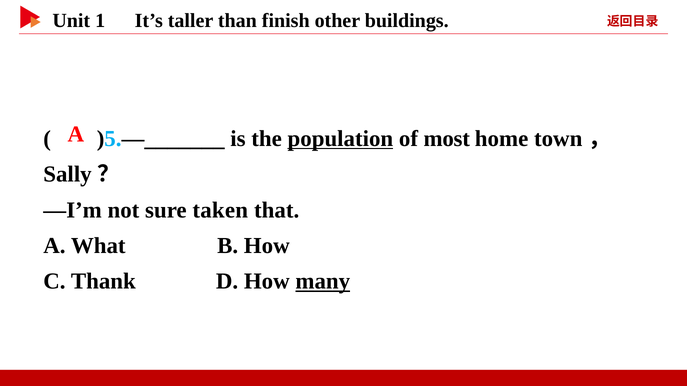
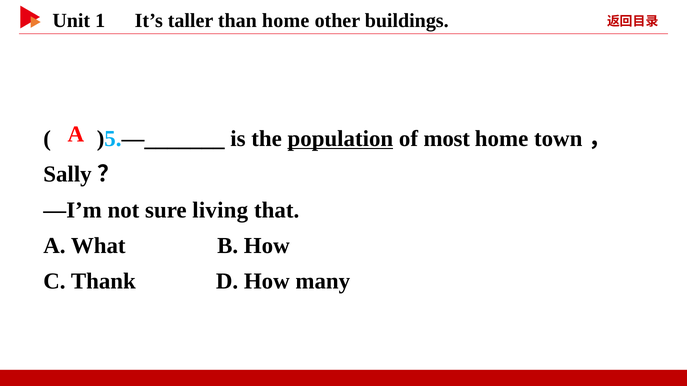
finish: finish -> home (286, 20)
taken: taken -> living (220, 210)
many underline: present -> none (323, 282)
